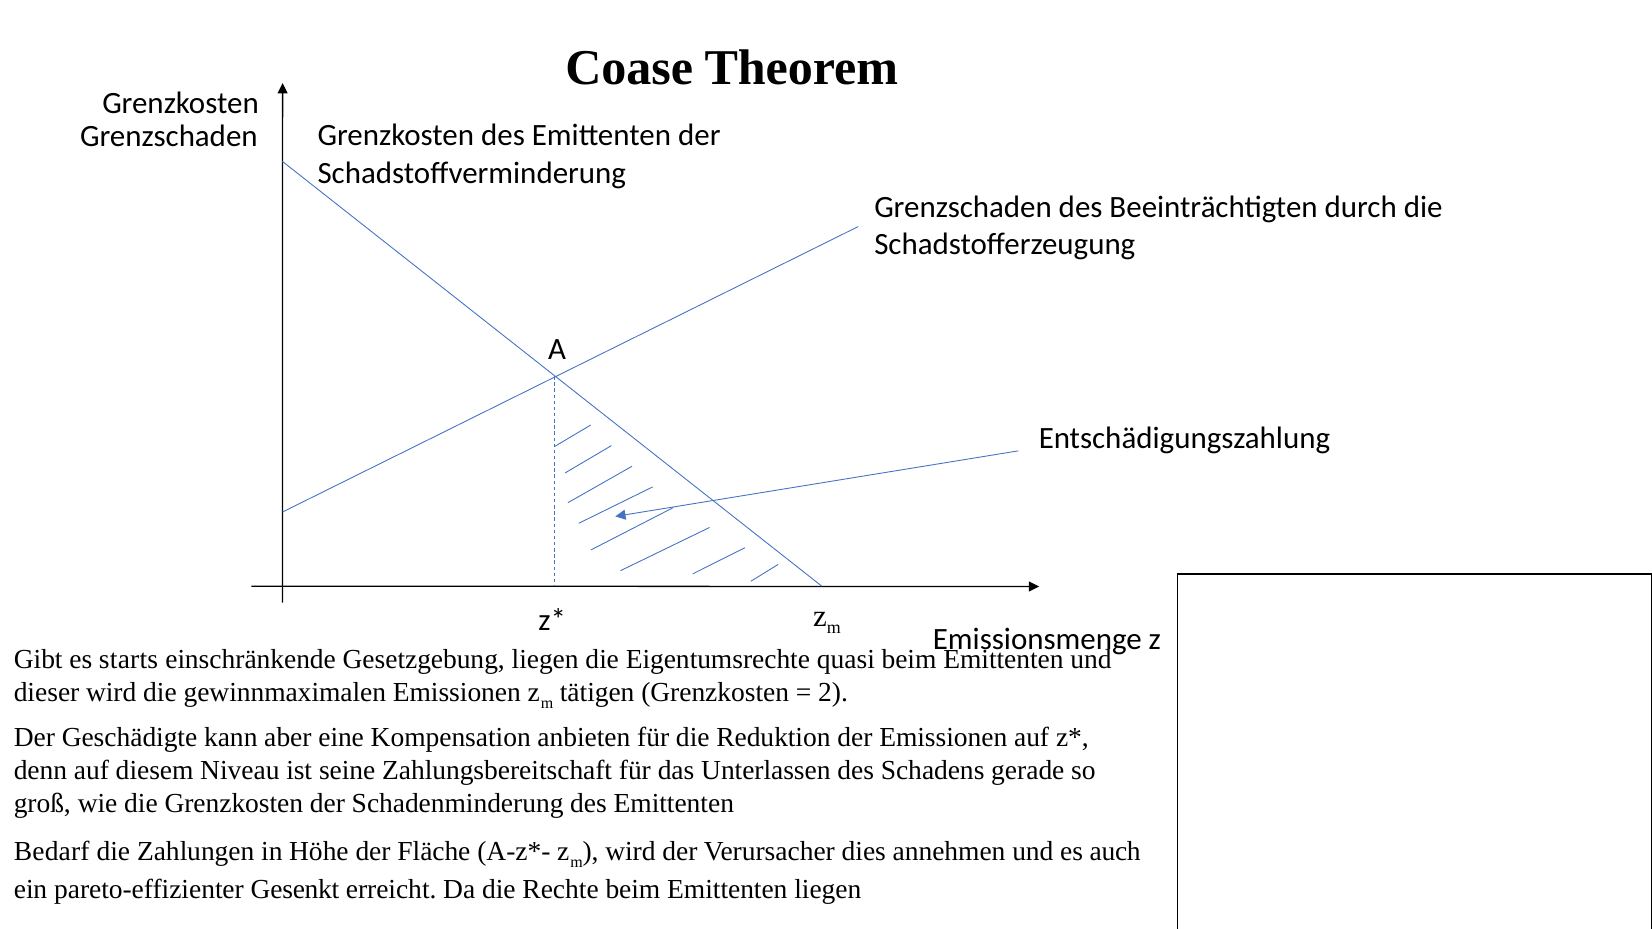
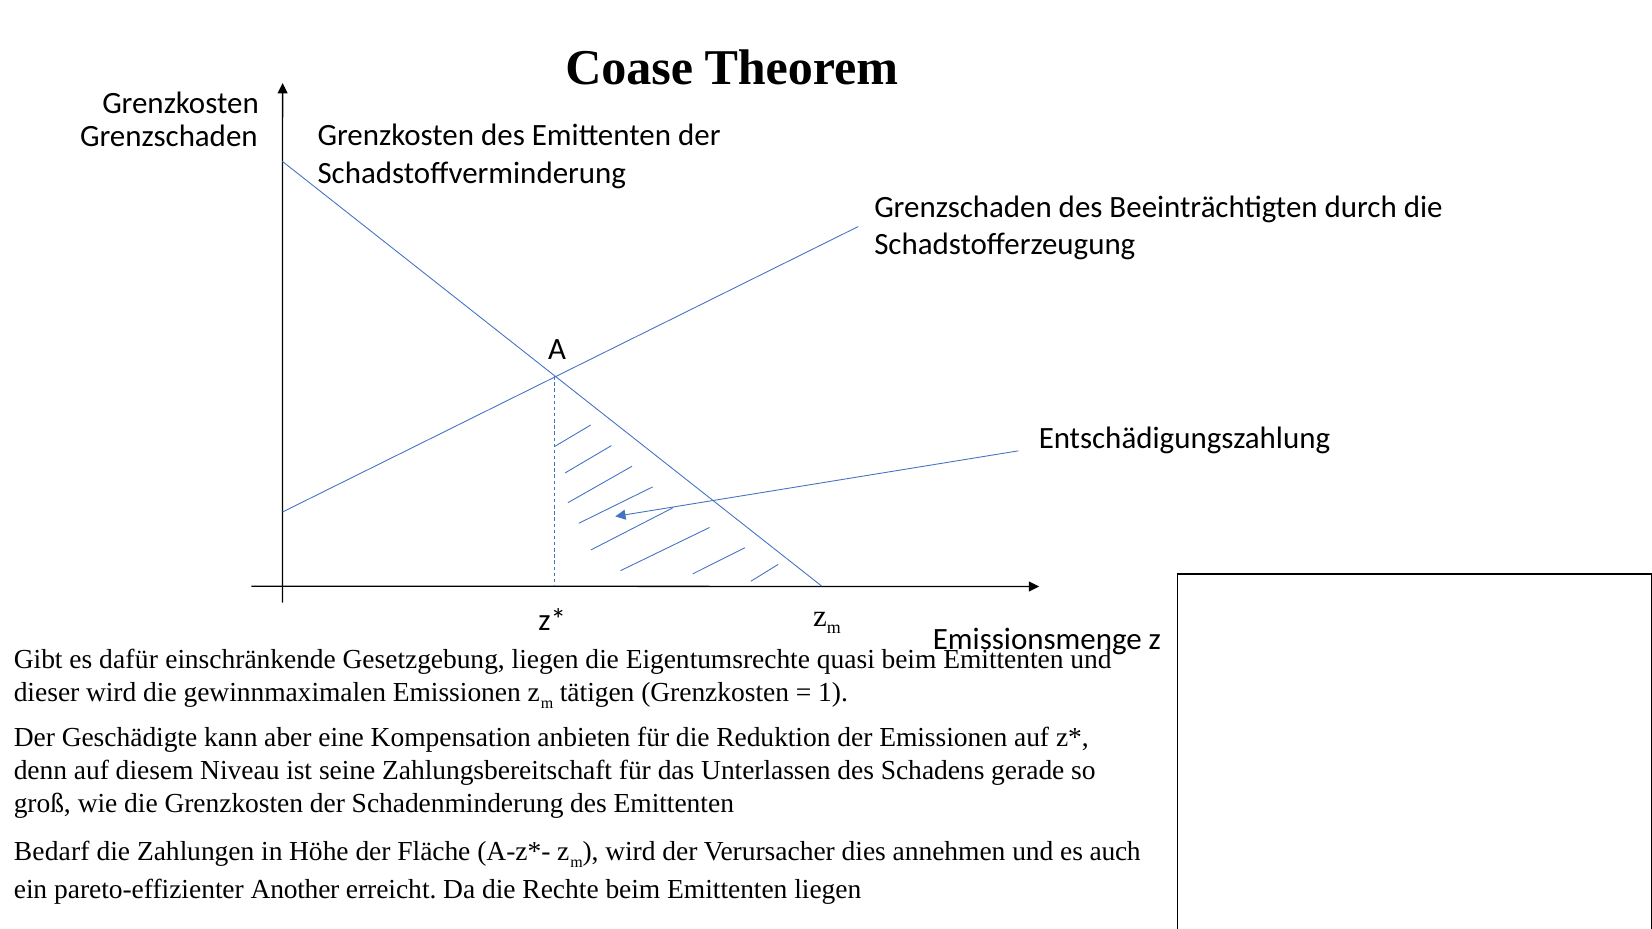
starts: starts -> dafür (129, 660)
2: 2 -> 1 (833, 693)
Gesenkt: Gesenkt -> Another (295, 889)
